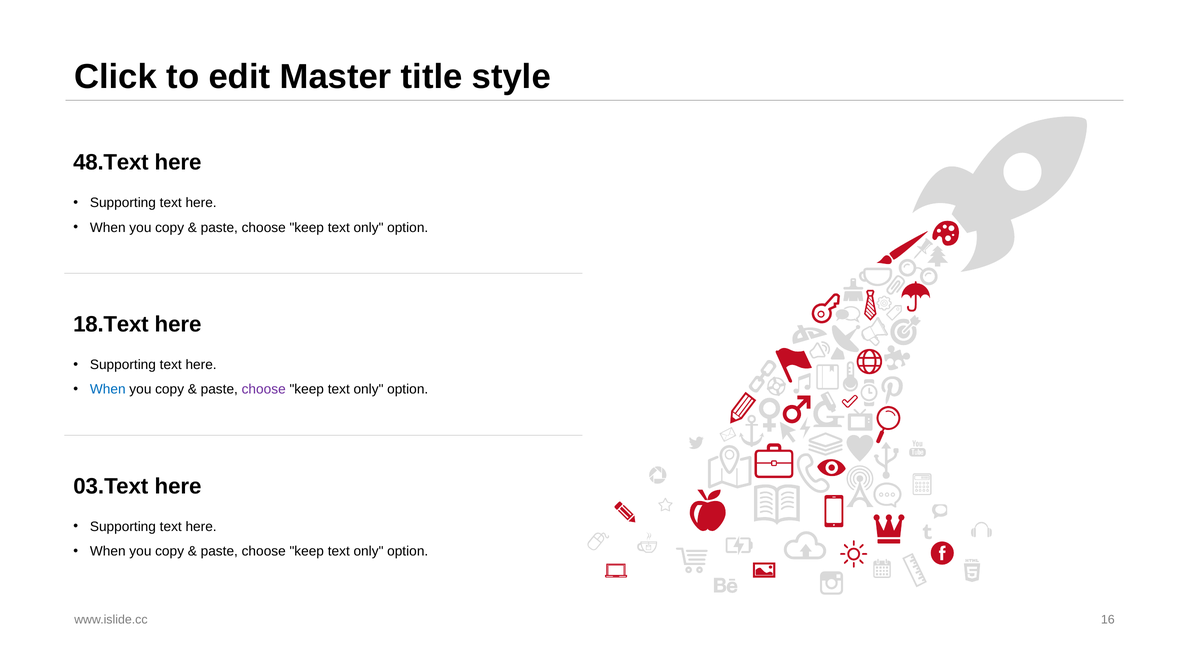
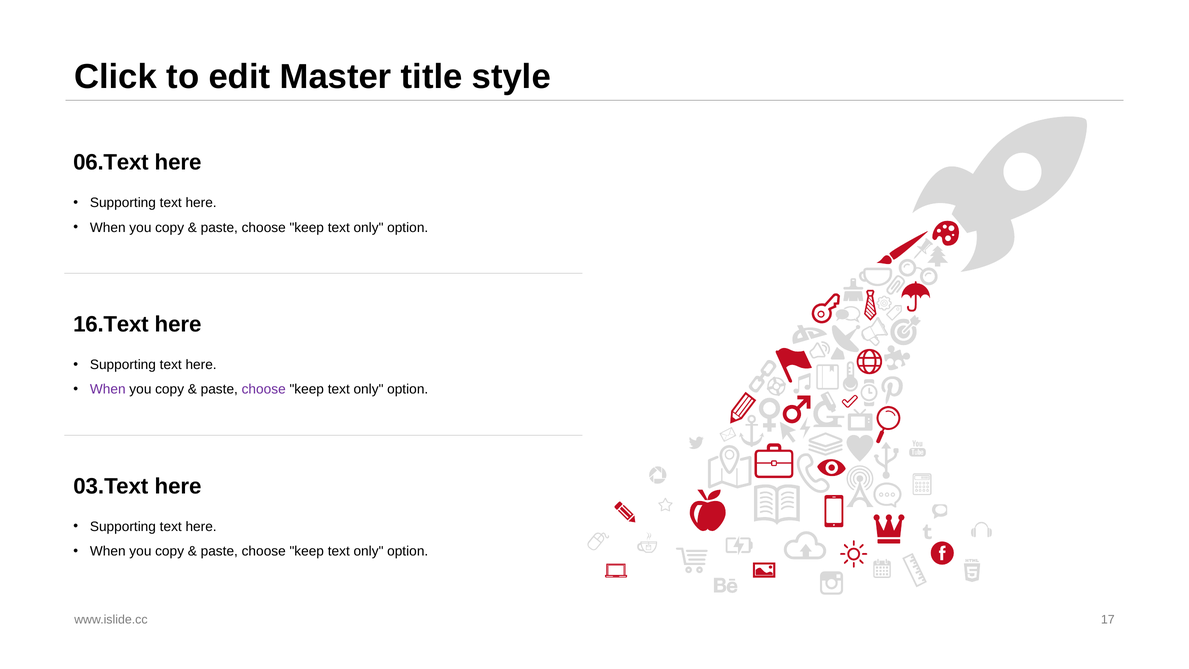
48.Text: 48.Text -> 06.Text (111, 163)
18.Text: 18.Text -> 16.Text (111, 324)
When colour: blue -> purple (108, 389)
16: 16 -> 17 (1108, 619)
